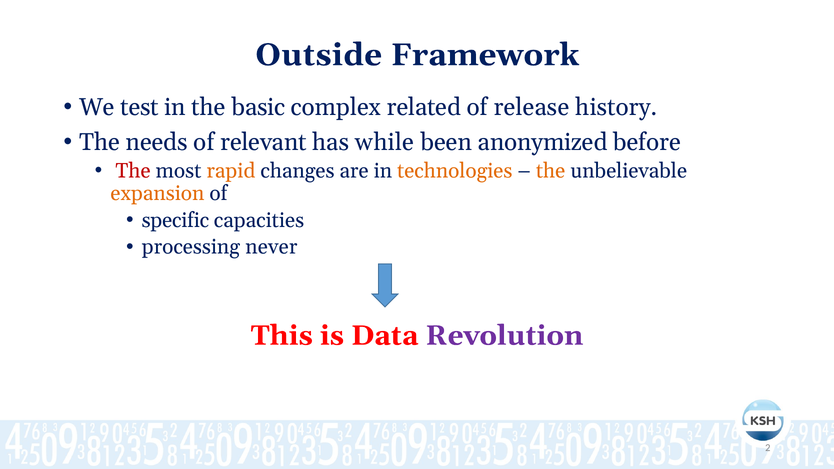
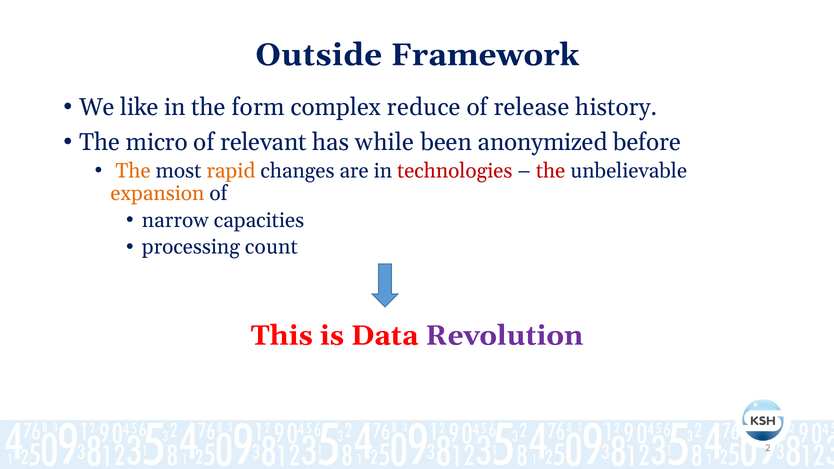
test: test -> like (140, 107)
basic: basic -> form (258, 107)
related: related -> reduce (424, 107)
needs: needs -> micro (157, 142)
The colour: red -> orange (133, 171)
technologies colour: orange -> red (455, 171)
the colour: orange -> red (551, 171)
specific: specific -> narrow (175, 220)
never: never -> count (271, 247)
